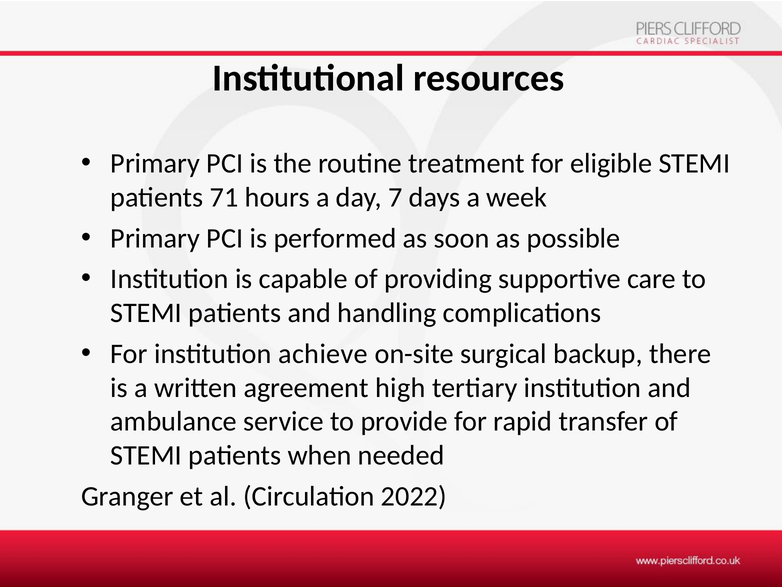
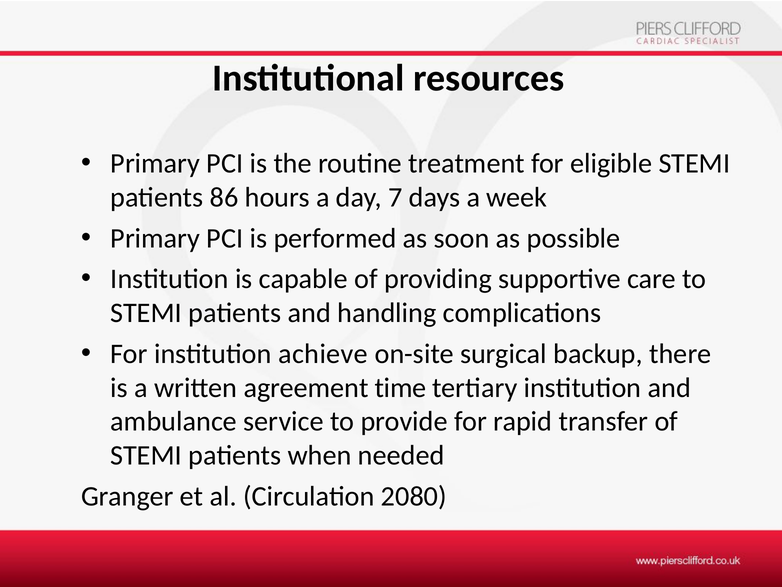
71: 71 -> 86 (224, 197)
high: high -> time (401, 387)
2022: 2022 -> 2080 (414, 496)
